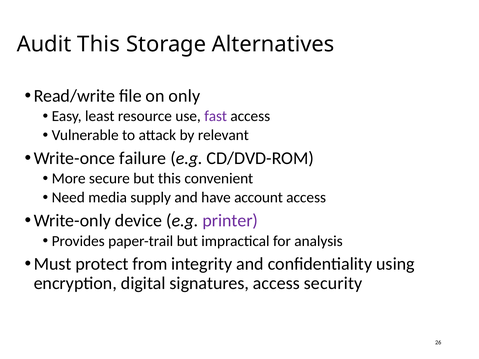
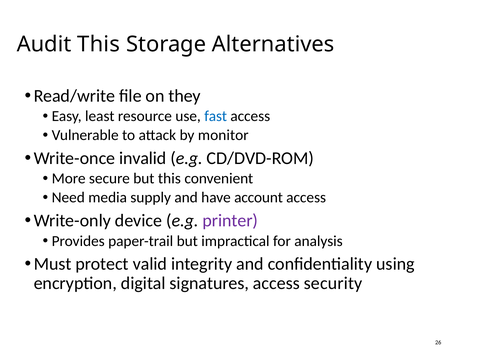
only: only -> they (185, 96)
fast colour: purple -> blue (216, 116)
relevant: relevant -> monitor (223, 135)
failure: failure -> invalid (143, 158)
from: from -> valid (150, 264)
